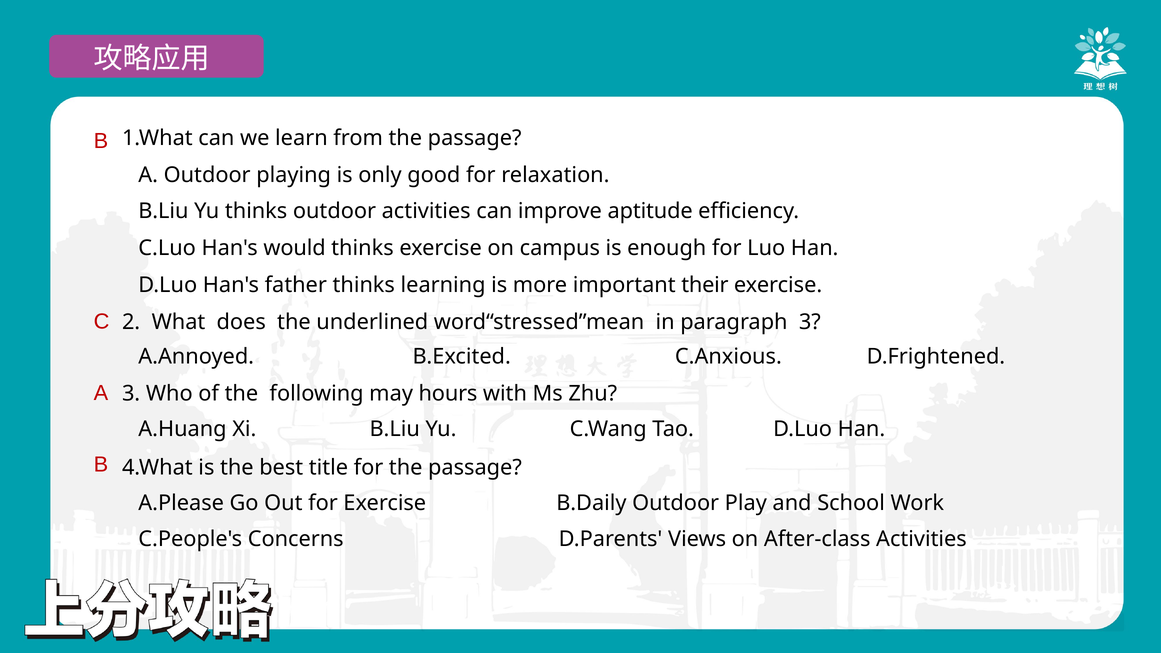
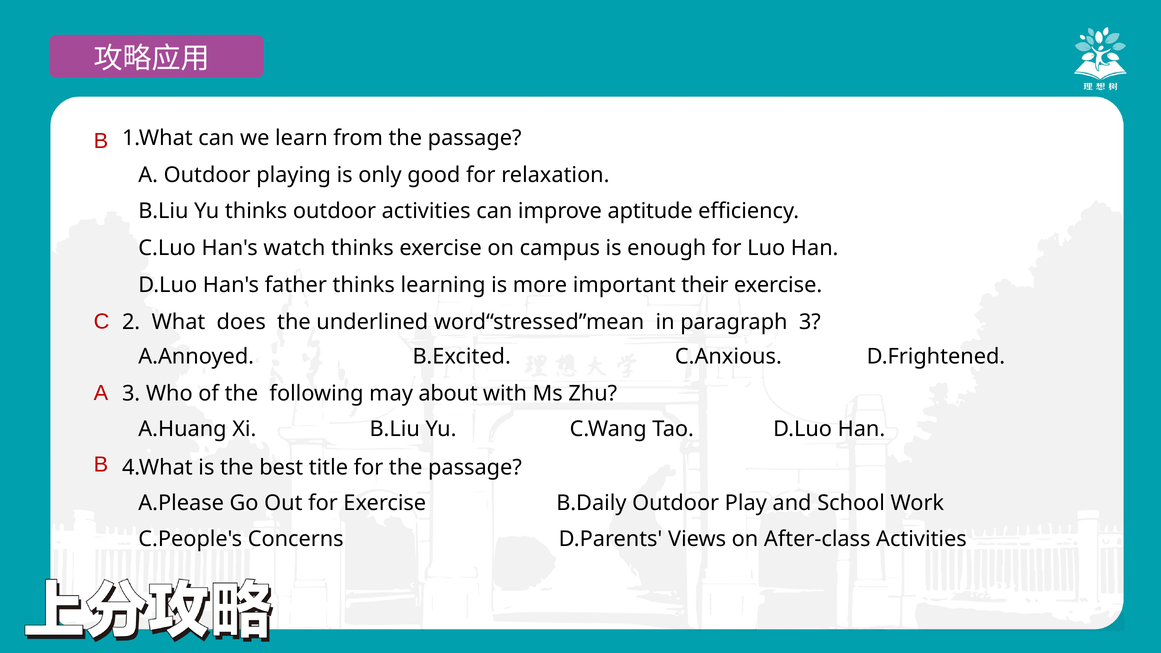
would: would -> watch (294, 248)
hours: hours -> about (448, 394)
